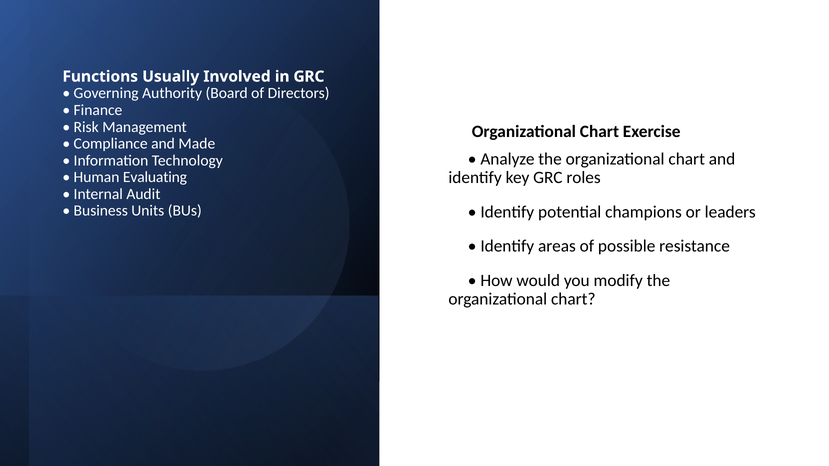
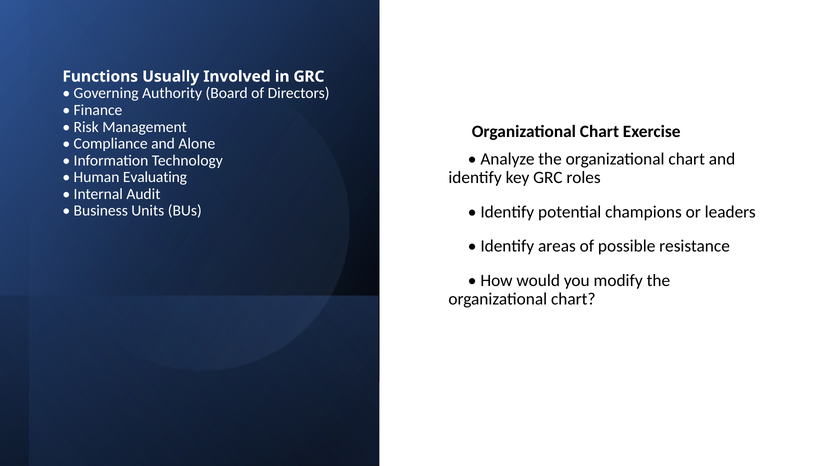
Made: Made -> Alone (197, 144)
